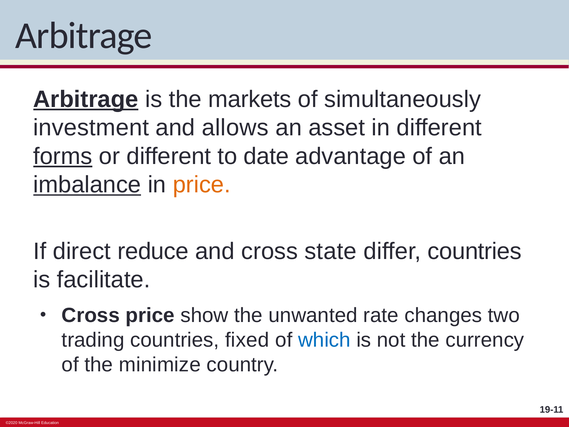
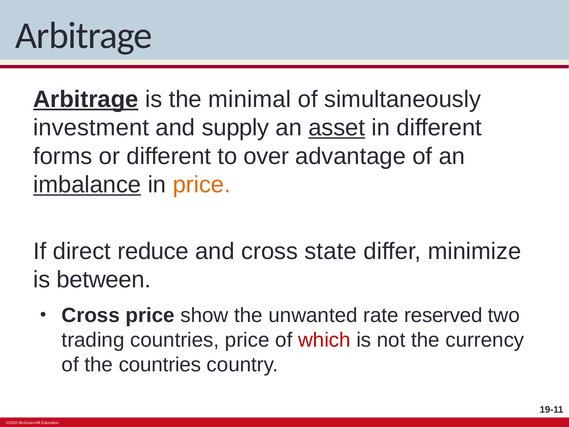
markets: markets -> minimal (250, 99)
allows: allows -> supply (235, 128)
asset underline: none -> present (337, 128)
forms underline: present -> none (63, 156)
date: date -> over (266, 156)
differ countries: countries -> minimize (475, 251)
facilitate: facilitate -> between (104, 279)
changes: changes -> reserved (443, 315)
countries fixed: fixed -> price (247, 340)
which colour: blue -> red (324, 340)
the minimize: minimize -> countries (160, 365)
